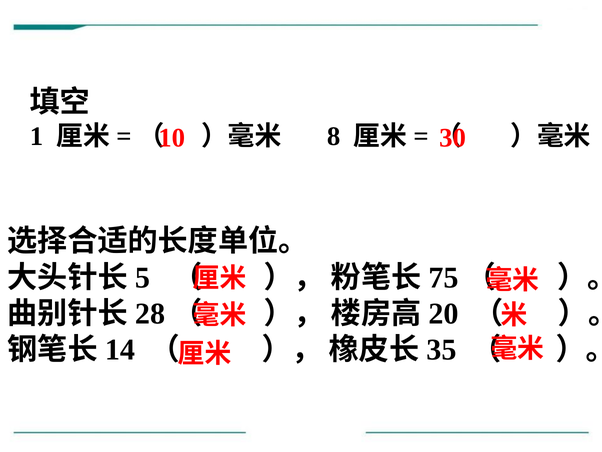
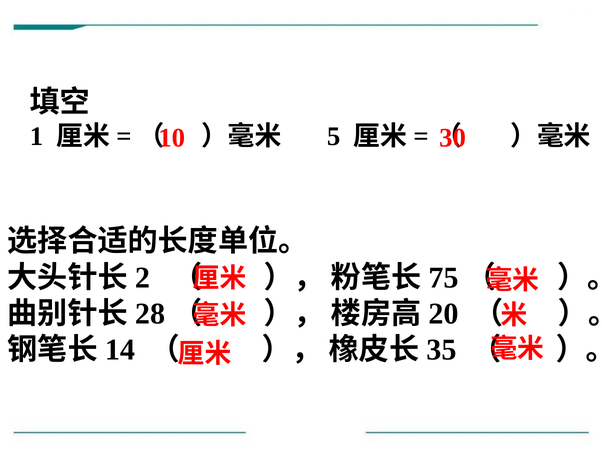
8: 8 -> 5 (334, 136)
5: 5 -> 2 (143, 277)
